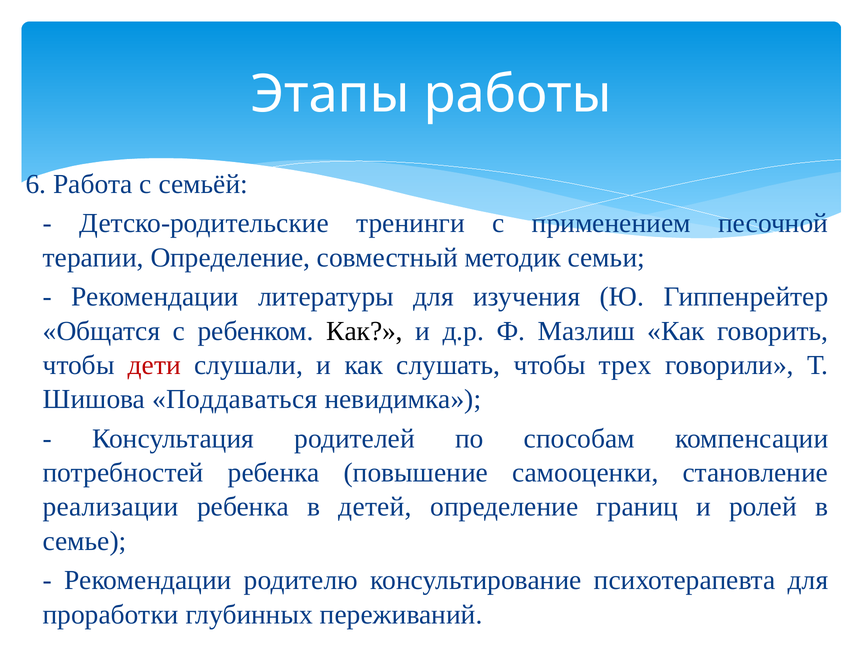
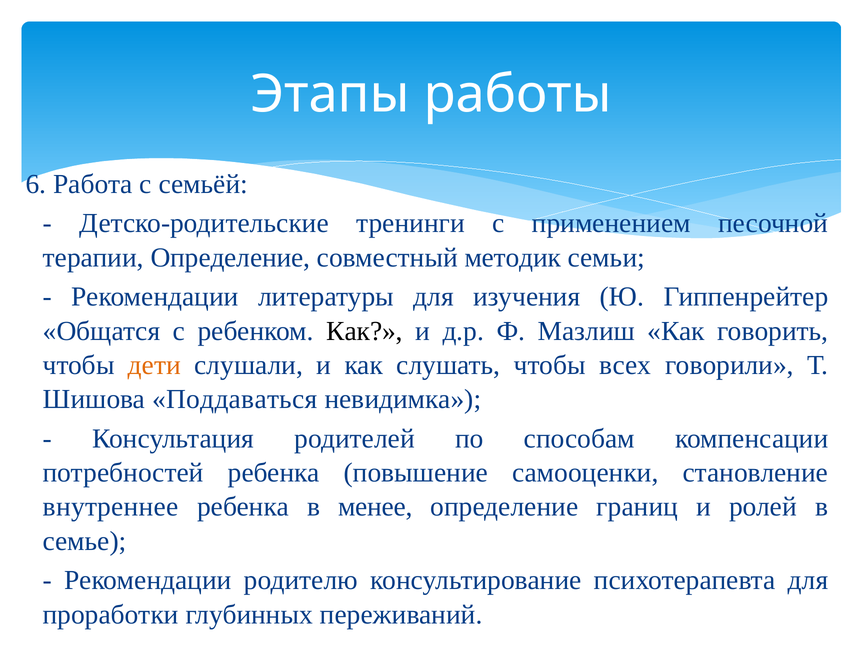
дети colour: red -> orange (154, 365)
трех: трех -> всех (625, 365)
реализации: реализации -> внутреннее (111, 507)
детей: детей -> менее (375, 507)
